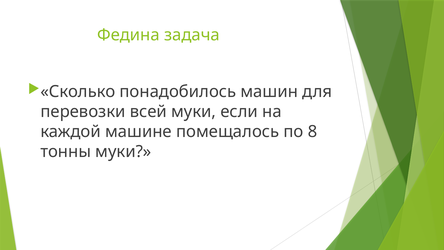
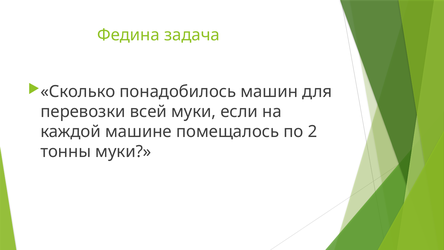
8: 8 -> 2 (313, 131)
